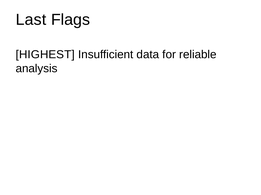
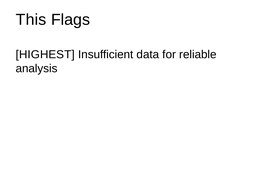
Last: Last -> This (31, 20)
